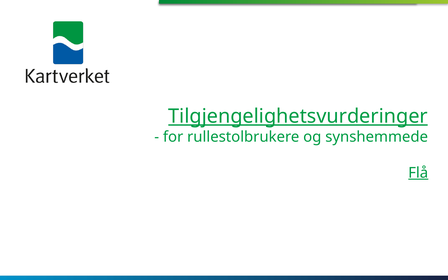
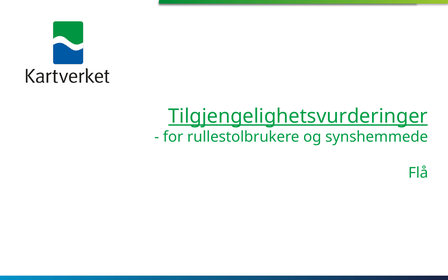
Flå underline: present -> none (418, 173)
